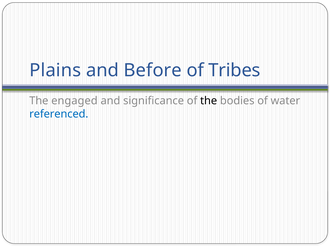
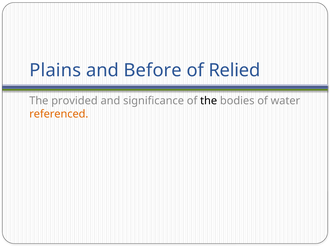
Tribes: Tribes -> Relied (234, 71)
engaged: engaged -> provided (74, 101)
referenced colour: blue -> orange (59, 114)
